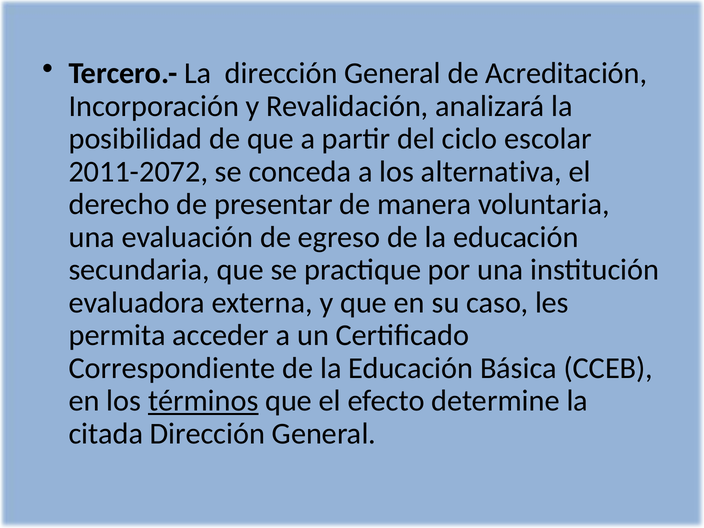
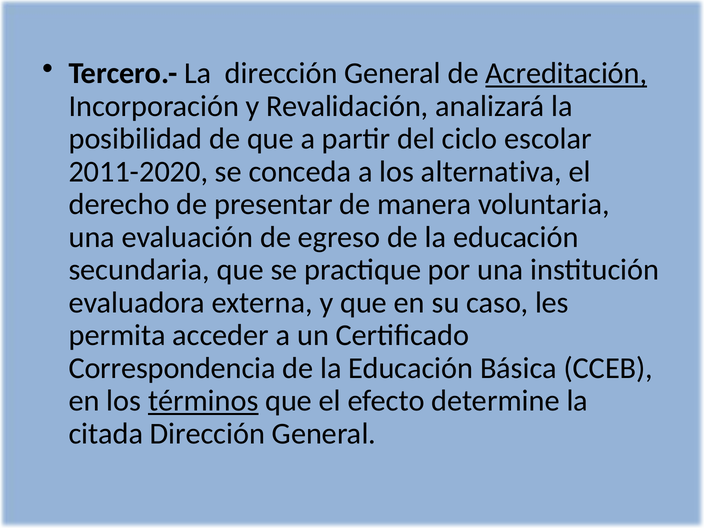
Acreditación underline: none -> present (566, 73)
2011-2072: 2011-2072 -> 2011-2020 (138, 172)
Correspondiente: Correspondiente -> Correspondencia (172, 368)
